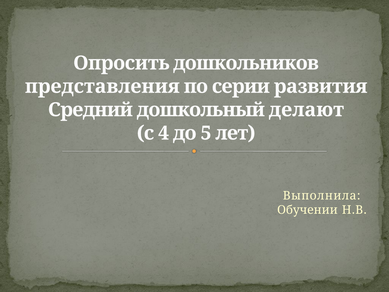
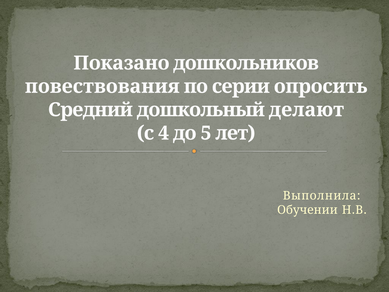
Опросить: Опросить -> Показано (121, 63)
представления: представления -> повествования (102, 86)
развития: развития -> опросить (321, 86)
